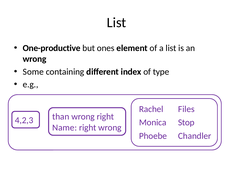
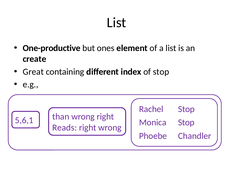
wrong: wrong -> create (34, 59)
Some: Some -> Great (33, 72)
of type: type -> stop (161, 72)
Rachel Files: Files -> Stop (186, 109)
4,2,3: 4,2,3 -> 5,6,1 (24, 120)
Name: Name -> Reads (65, 127)
